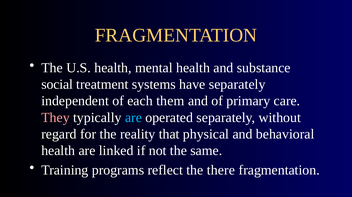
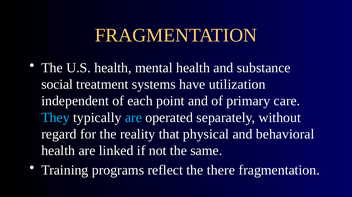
have separately: separately -> utilization (237, 85)
them: them -> point (170, 101)
They colour: pink -> light blue (56, 118)
